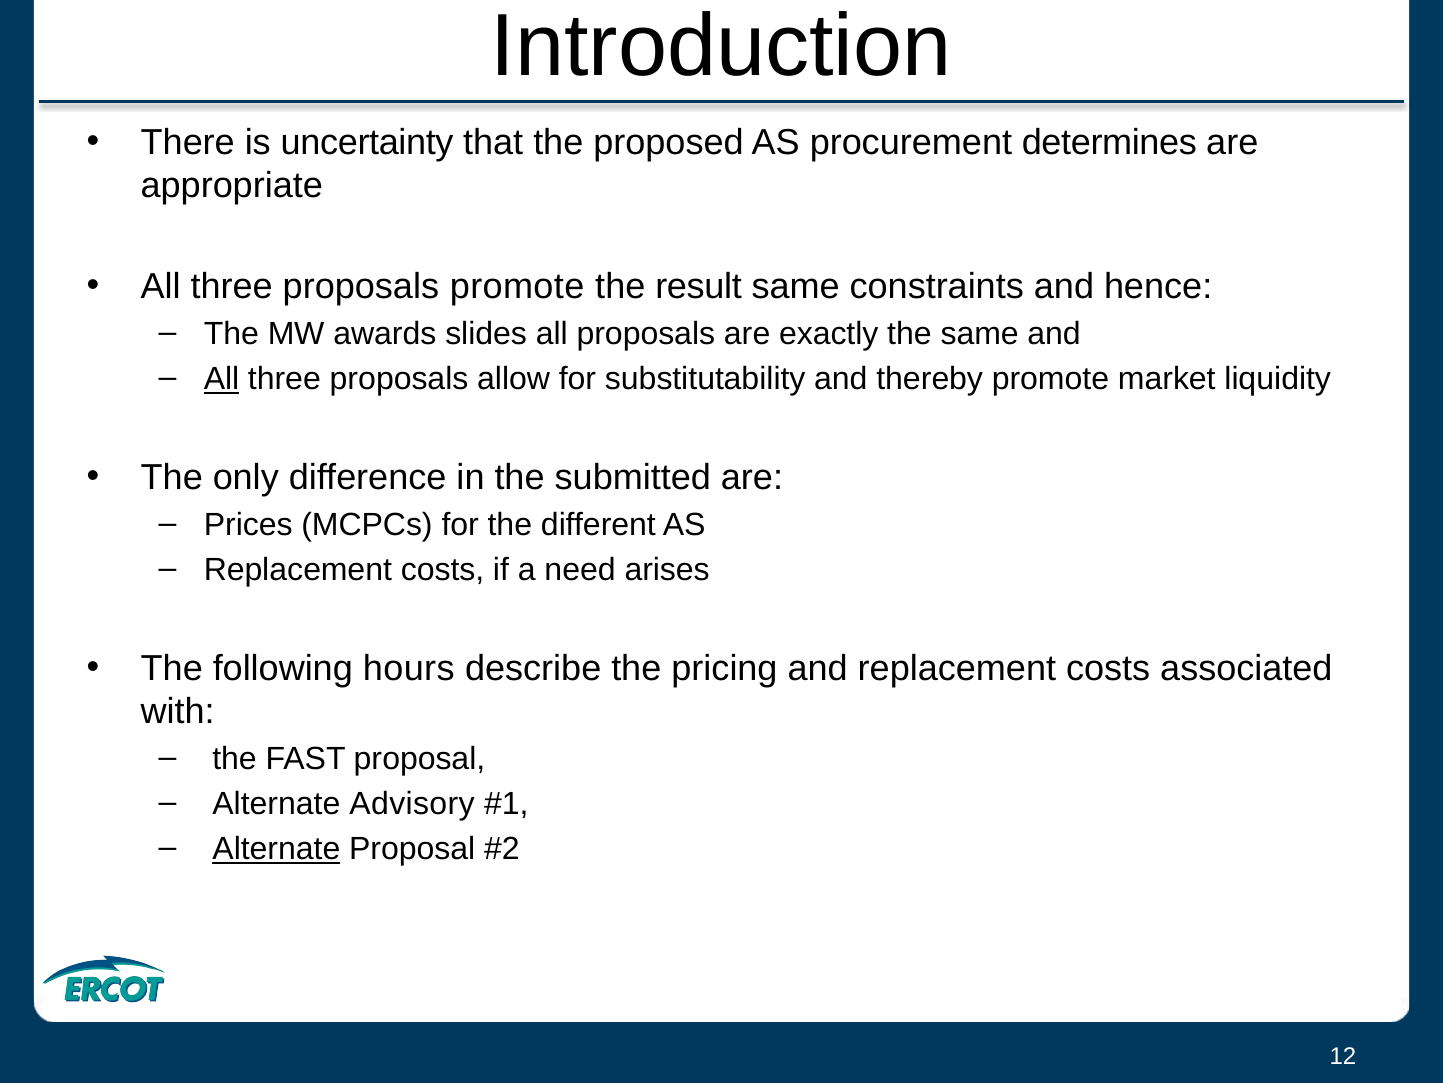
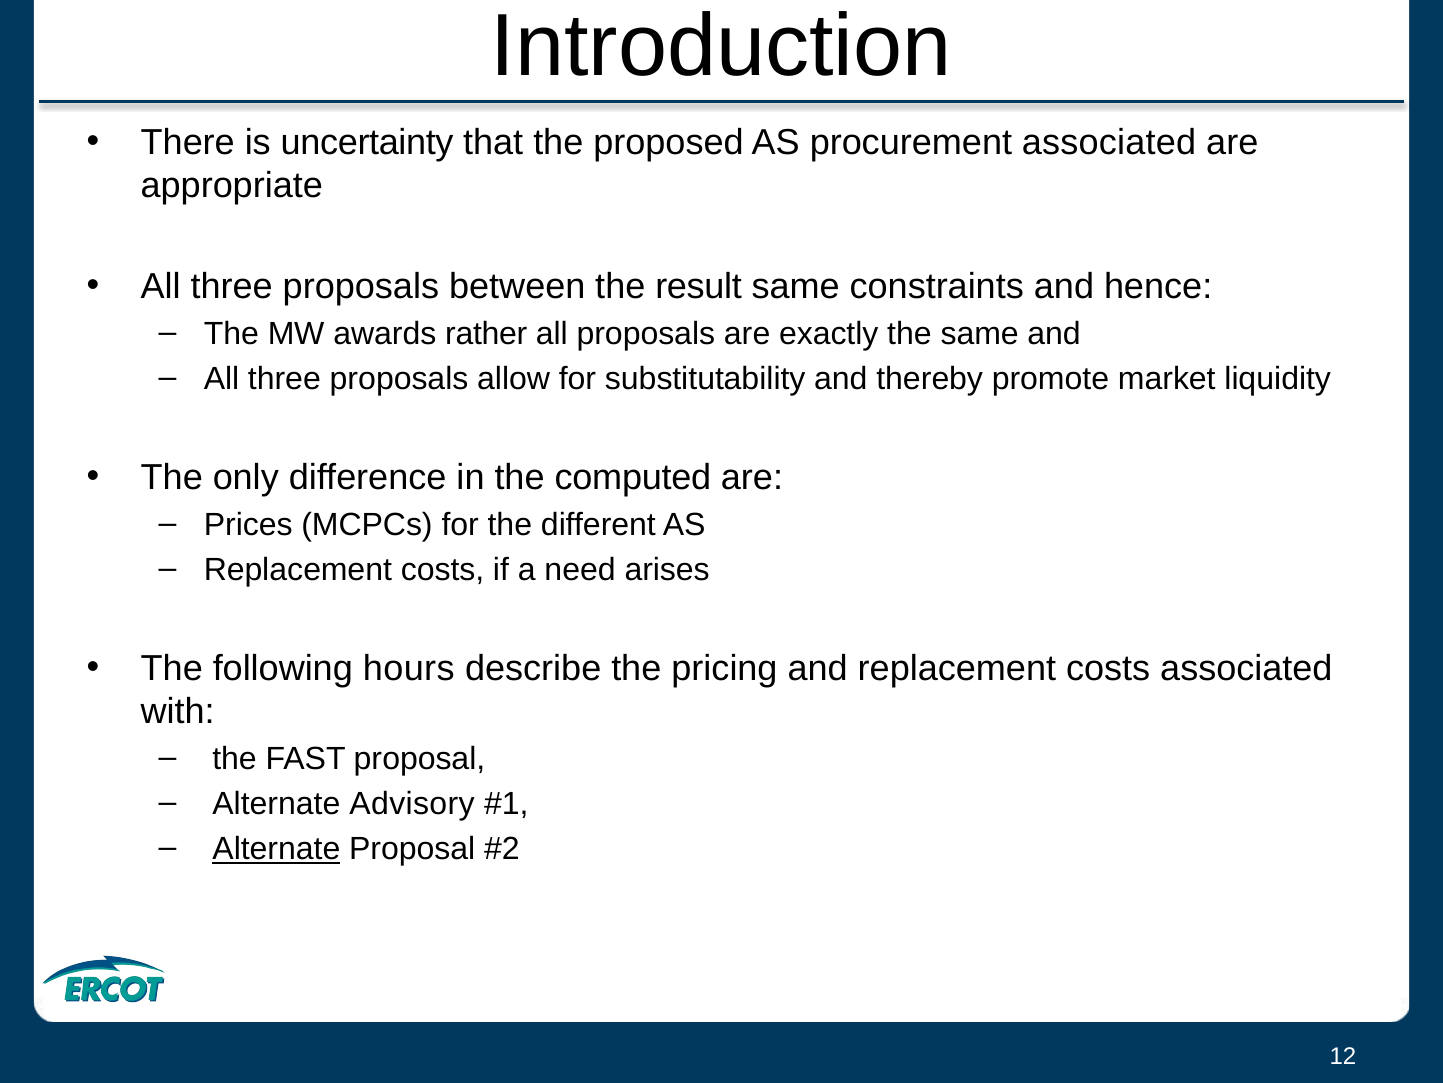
procurement determines: determines -> associated (1109, 142)
proposals promote: promote -> between (517, 287)
slides: slides -> rather (486, 334)
All underline: present -> none (222, 379)
submitted: submitted -> computed (633, 477)
